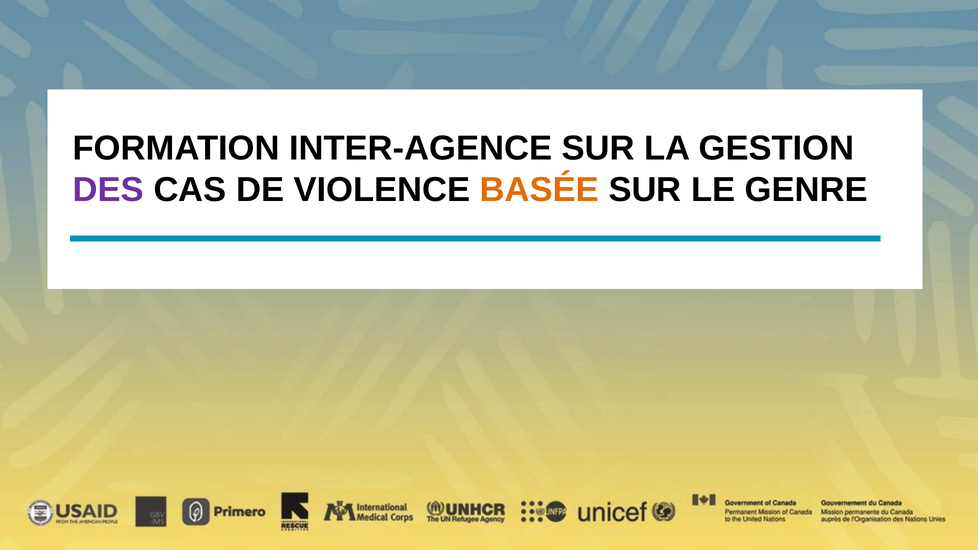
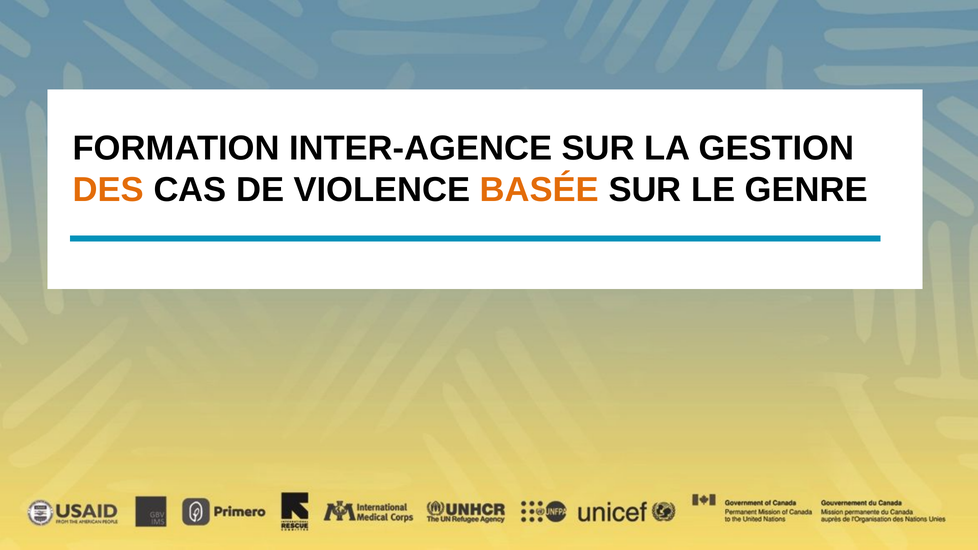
DES colour: purple -> orange (108, 190)
